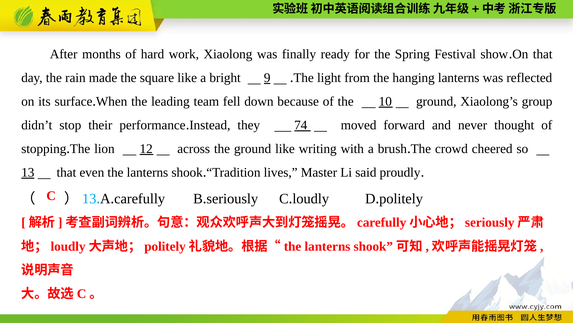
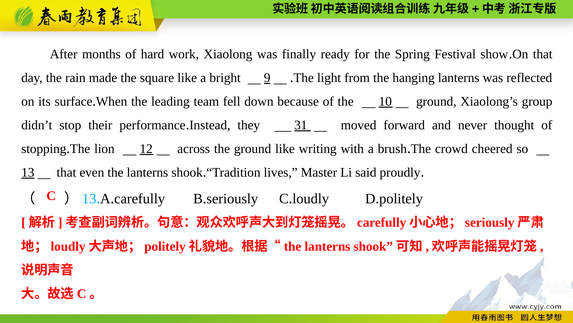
74: 74 -> 31 (301, 125)
